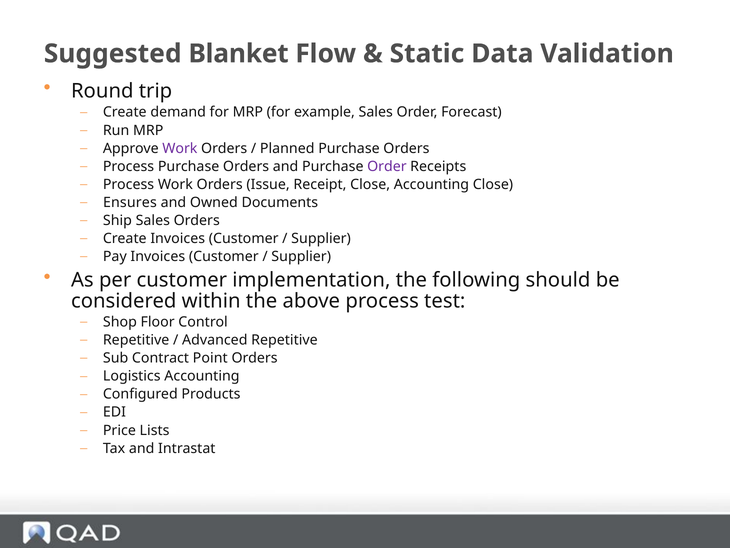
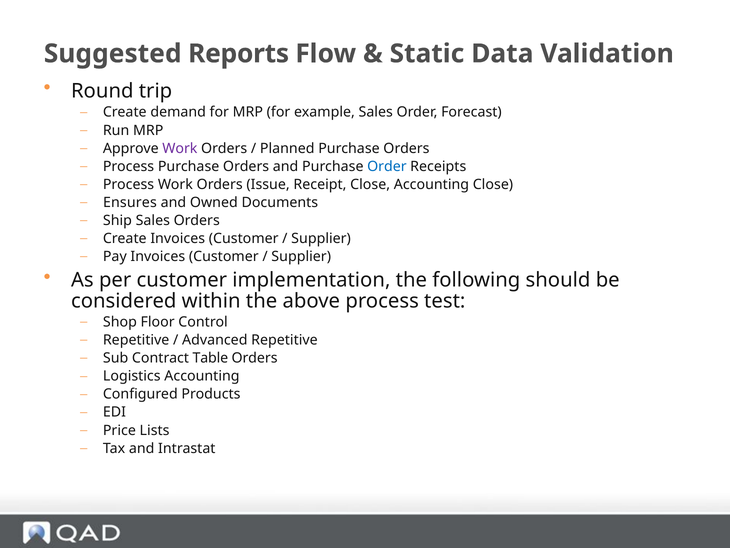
Blanket: Blanket -> Reports (239, 54)
Order colour: purple -> blue (387, 166)
Point: Point -> Table (210, 358)
